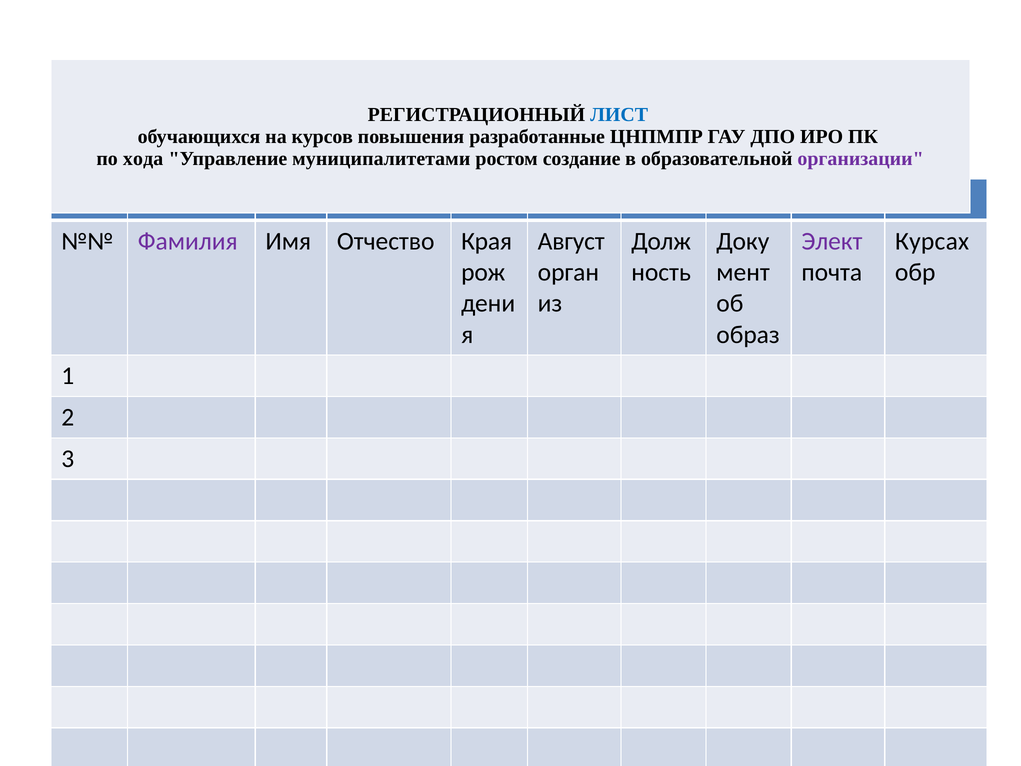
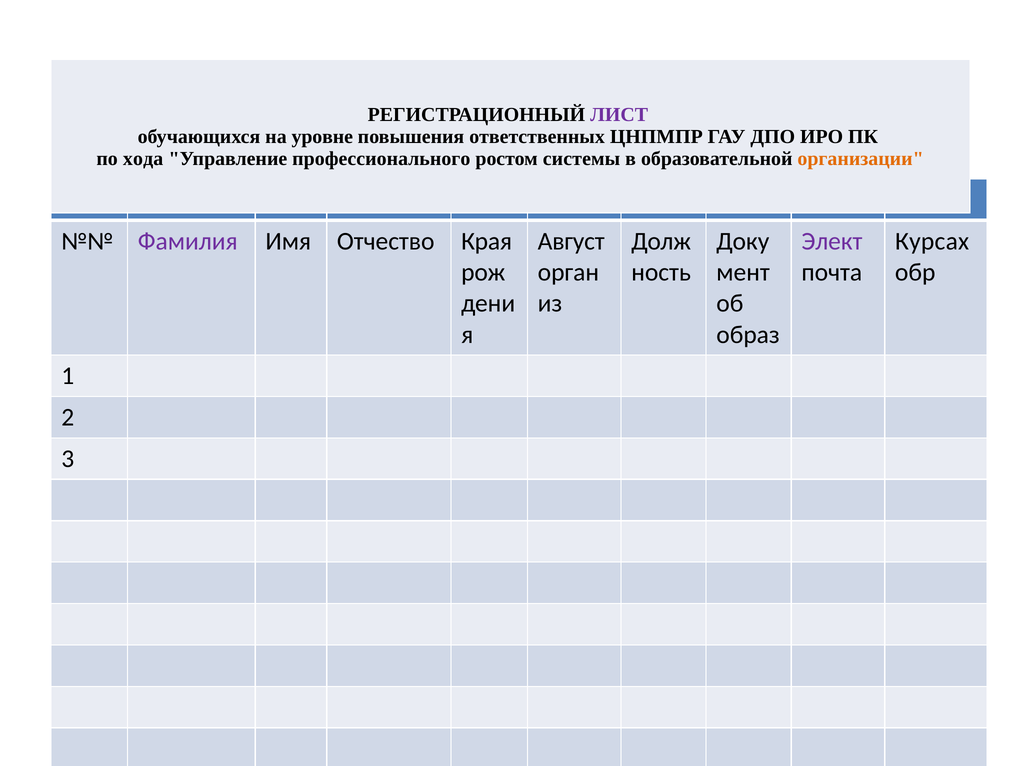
ЛИСТ colour: blue -> purple (619, 115)
курсов: курсов -> уровне (322, 137)
разработанные: разработанные -> ответственных (537, 137)
муниципалитетами: муниципалитетами -> профессионального (381, 158)
создание: создание -> системы (581, 158)
организации colour: purple -> orange (861, 158)
